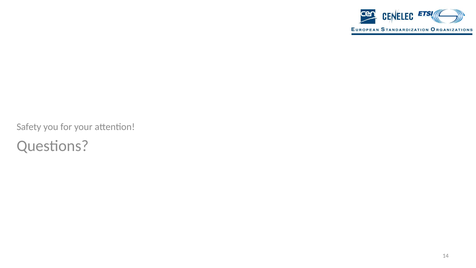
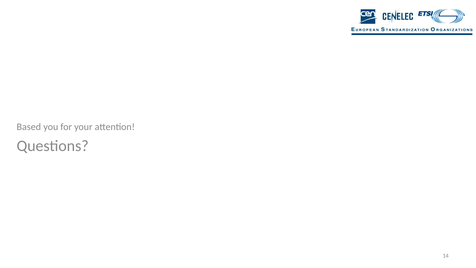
Safety: Safety -> Based (29, 127)
